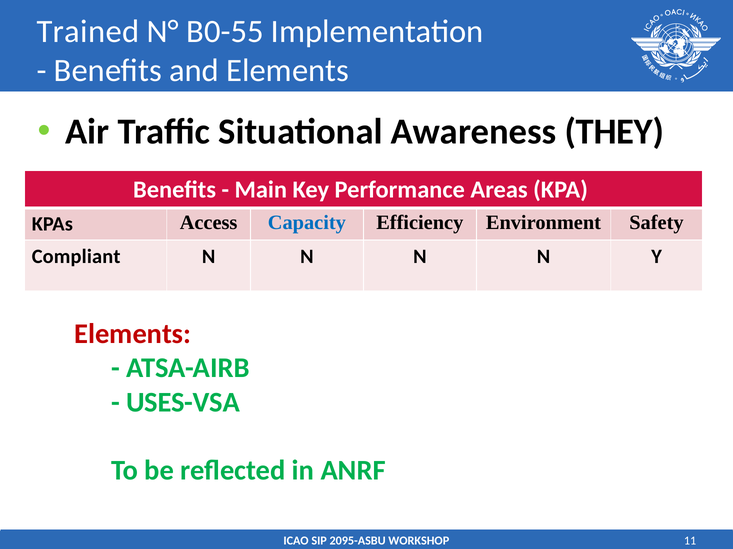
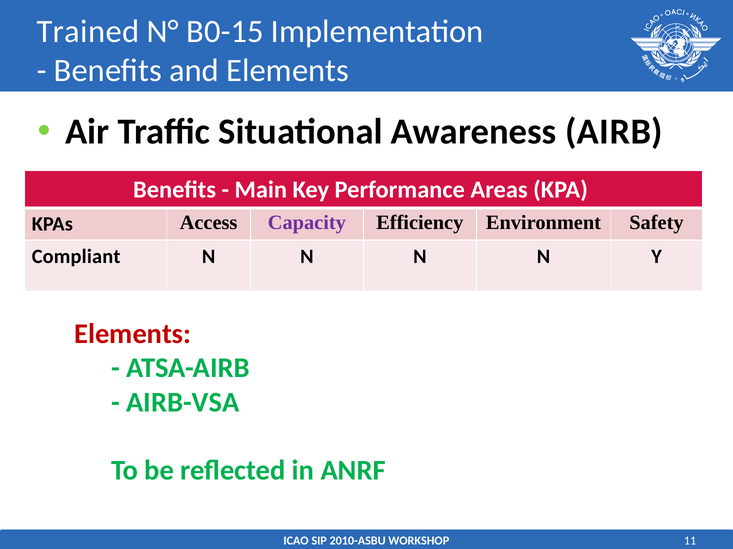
B0-55: B0-55 -> B0-15 (225, 32)
THEY: THEY -> AIRB (614, 132)
Capacity colour: blue -> purple (307, 223)
USES-VSA: USES-VSA -> AIRB-VSA (183, 403)
2095-ASBU: 2095-ASBU -> 2010-ASBU (358, 541)
